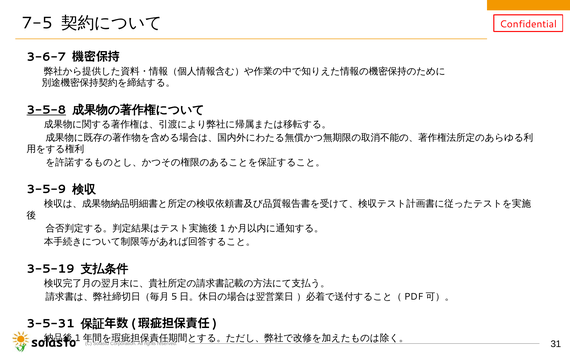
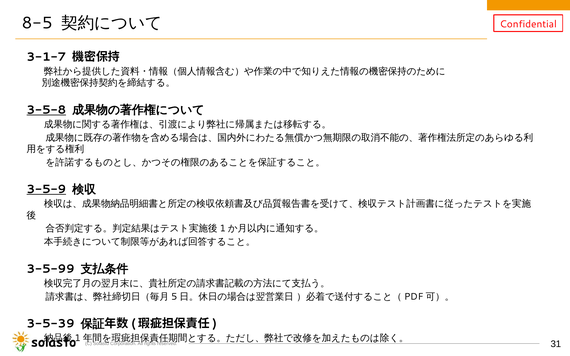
7-5: 7-5 -> 8-5 (37, 23)
3-6-7: 3-6-7 -> 3-1-7 (46, 57)
3-5-9 underline: none -> present (46, 189)
3-5-19: 3-5-19 -> 3-5-99 (51, 269)
3-5-31: 3-5-31 -> 3-5-39 (51, 324)
